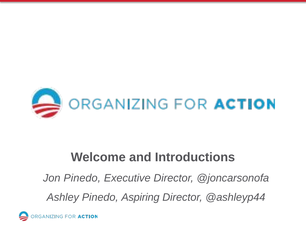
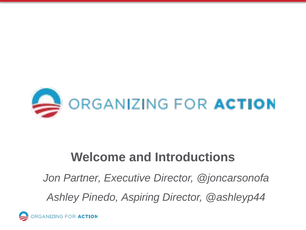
Jon Pinedo: Pinedo -> Partner (82, 178)
